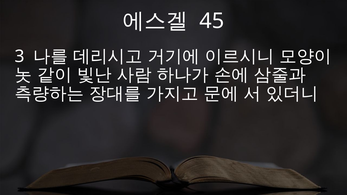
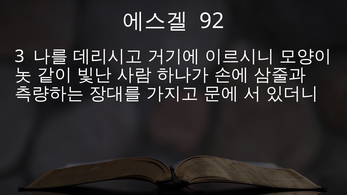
45: 45 -> 92 (212, 21)
